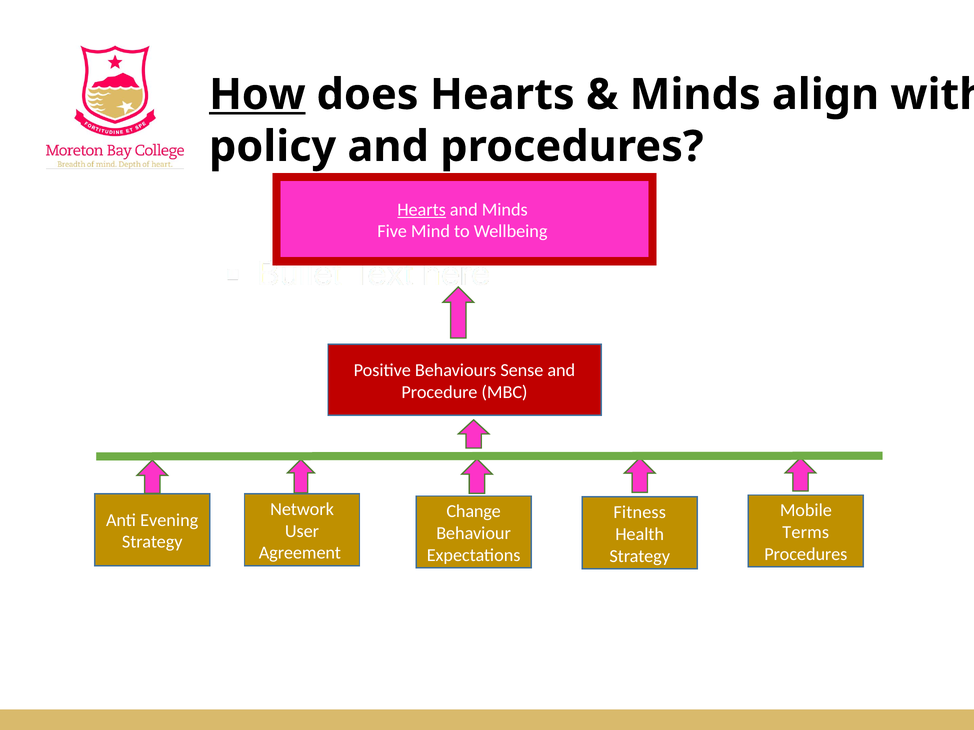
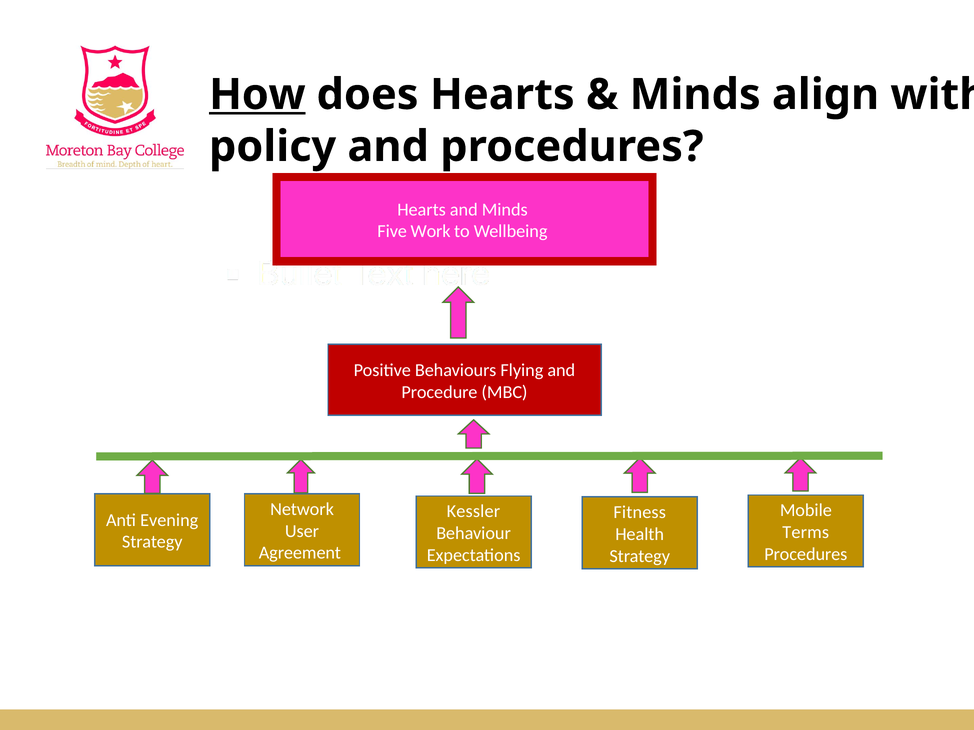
Hearts underline: present -> none (422, 210)
Mind: Mind -> Work (431, 232)
Sense: Sense -> Flying (522, 370)
Change: Change -> Kessler (473, 512)
